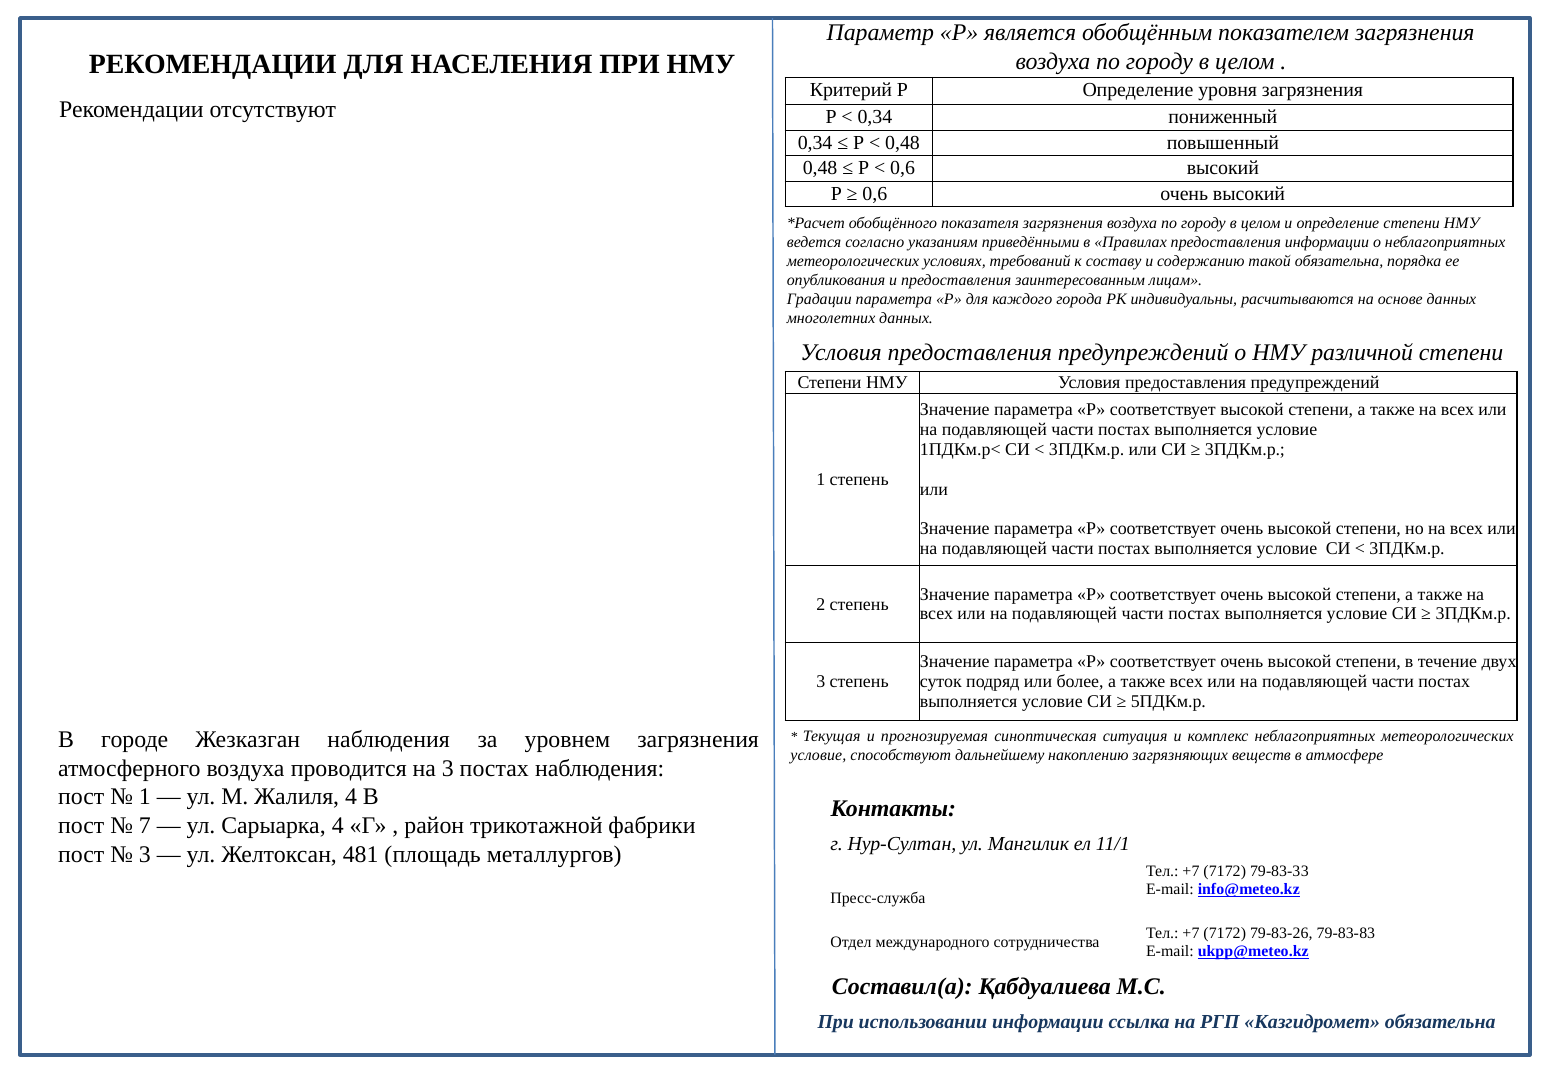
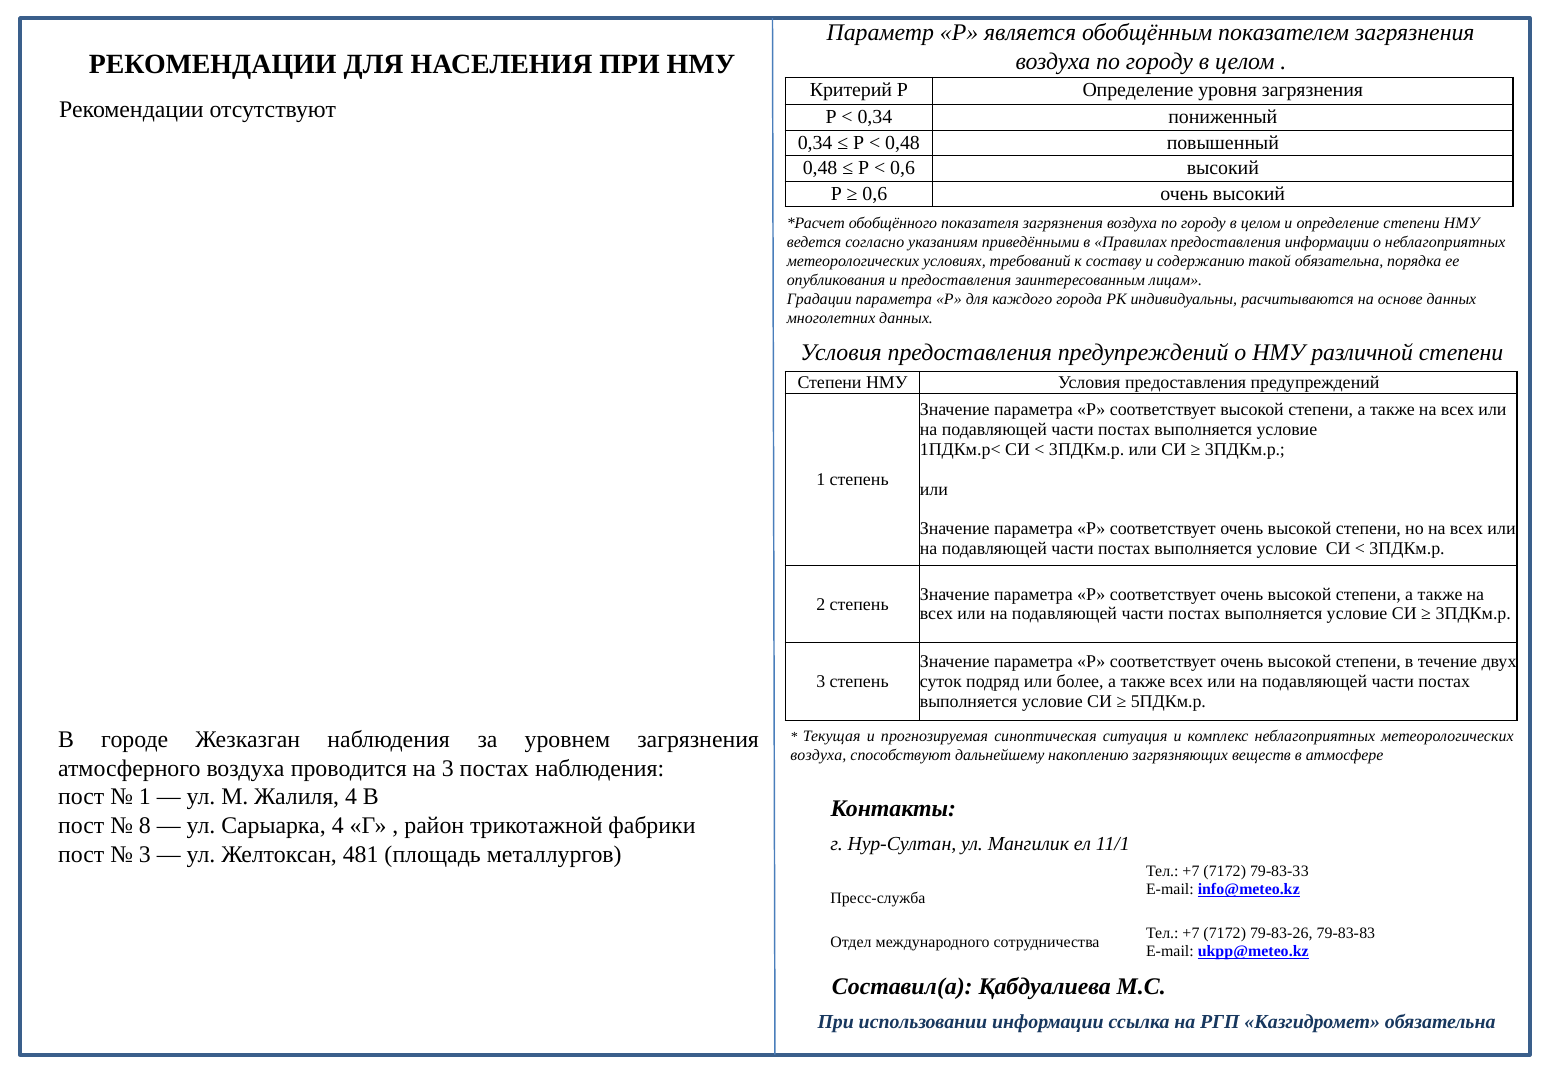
условие: условие -> воздуха (818, 755)
7: 7 -> 8 (145, 826)
